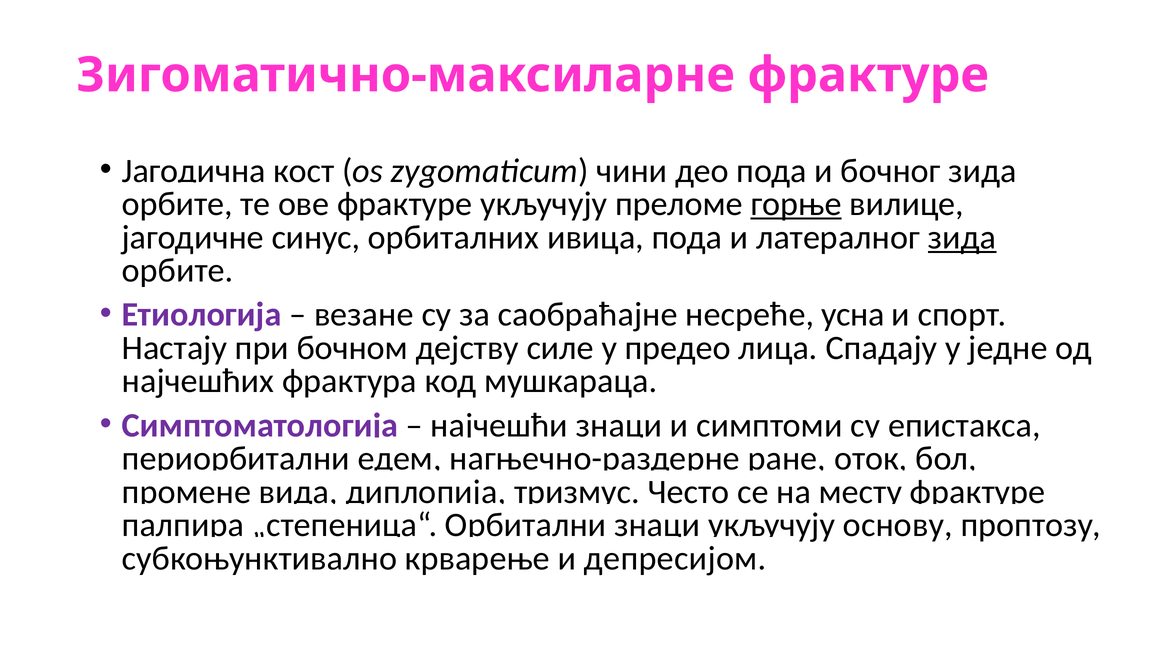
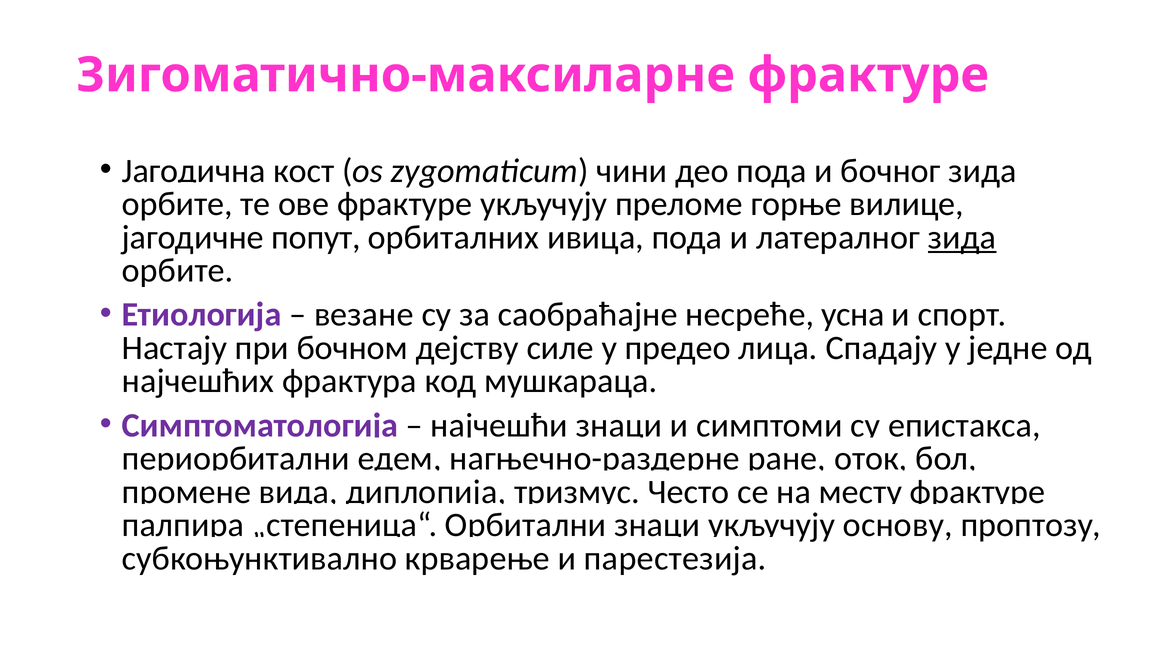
горње underline: present -> none (796, 204)
синус: синус -> попут (316, 237)
депресијом: депресијом -> парестезија (675, 559)
